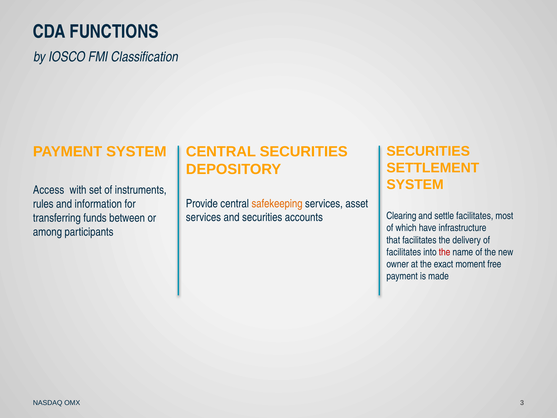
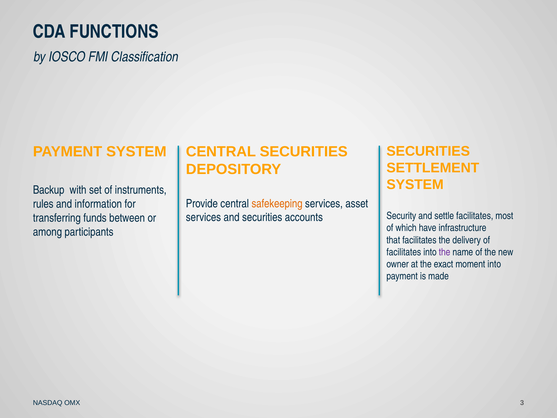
Access: Access -> Backup (49, 190)
Clearing: Clearing -> Security (401, 216)
the colour: red -> purple (445, 252)
moment free: free -> into (494, 264)
